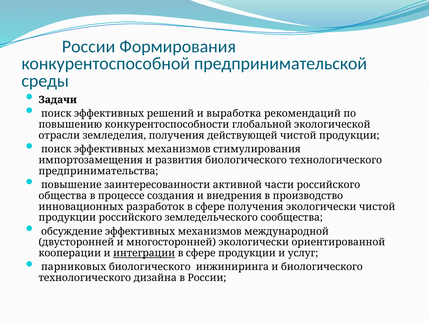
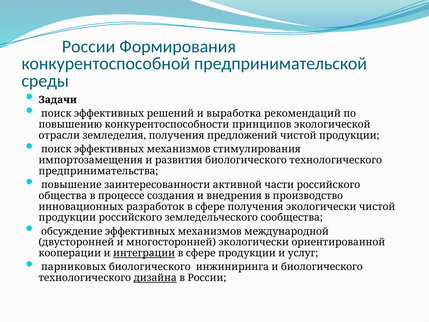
глобальной: глобальной -> принципов (262, 124)
действующей: действующей -> предложений (242, 135)
дизайна underline: none -> present (155, 278)
